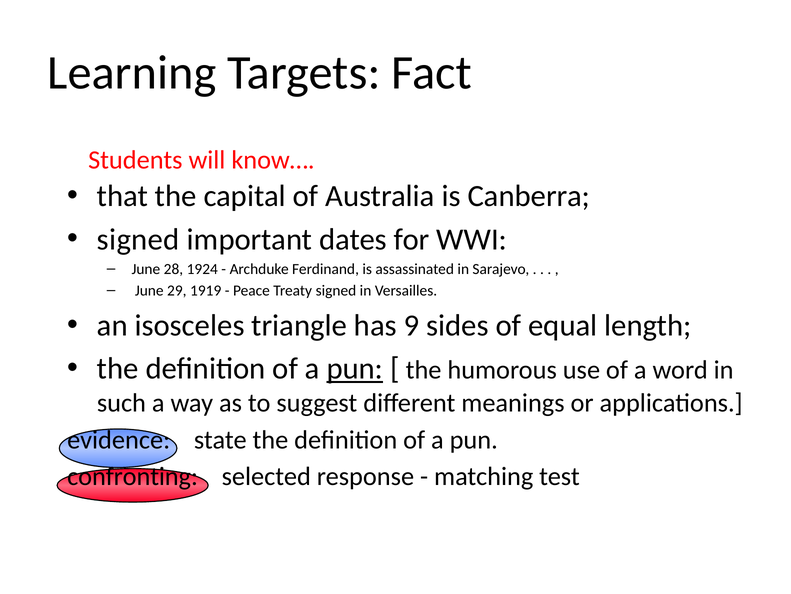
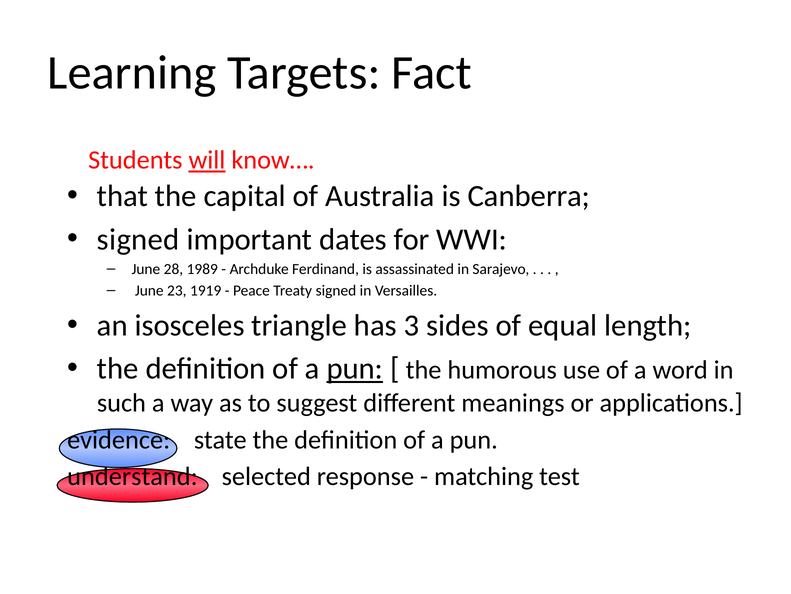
will underline: none -> present (207, 160)
1924: 1924 -> 1989 (202, 269)
29: 29 -> 23 (177, 290)
9: 9 -> 3 (412, 325)
confronting: confronting -> understand (133, 476)
